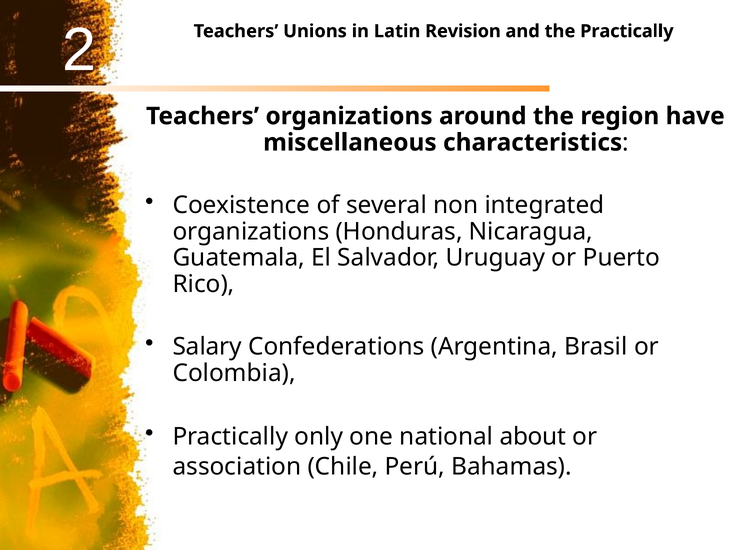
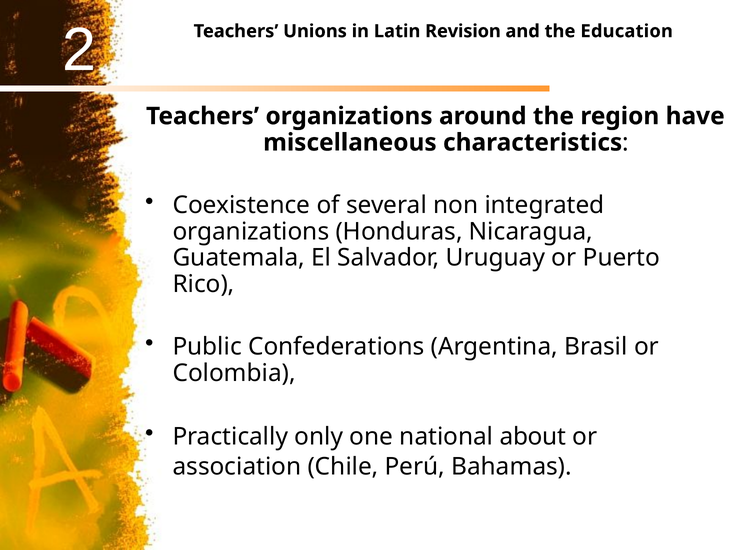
the Practically: Practically -> Education (627, 31)
Salary: Salary -> Public (207, 347)
